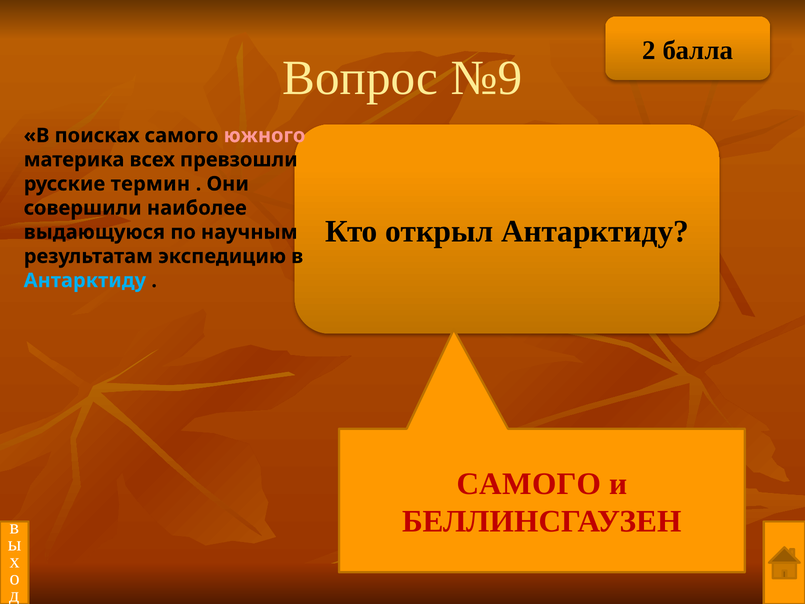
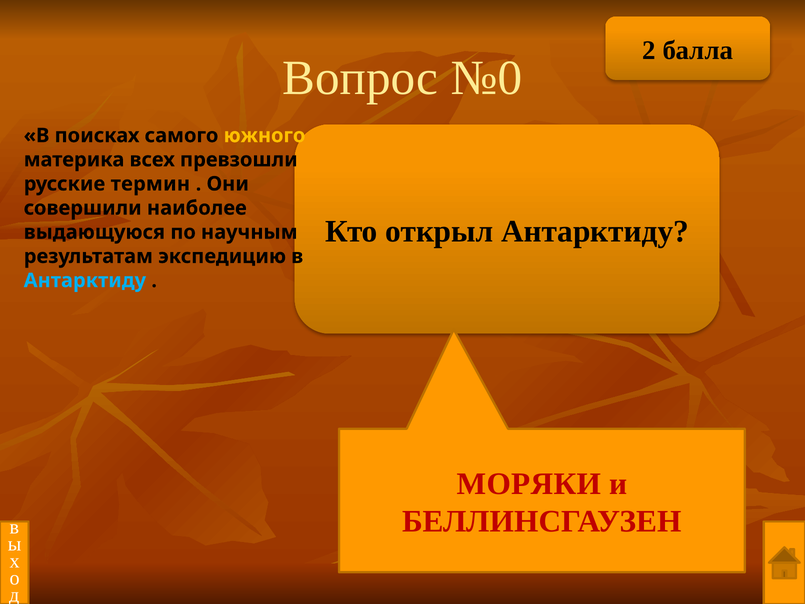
№9: №9 -> №0 (486, 78)
южного colour: pink -> yellow (264, 136)
САМОГО: САМОГО -> МОРЯКИ (529, 484)
